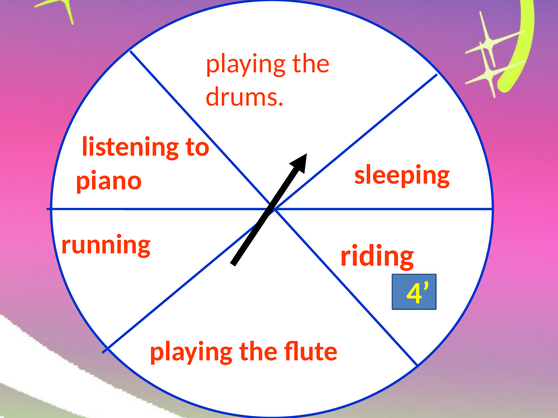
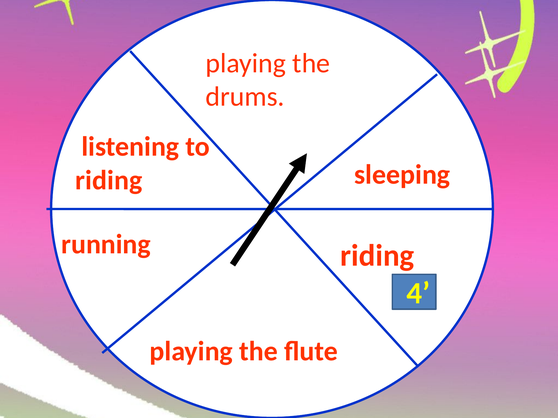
piano: piano -> riding (109, 180)
